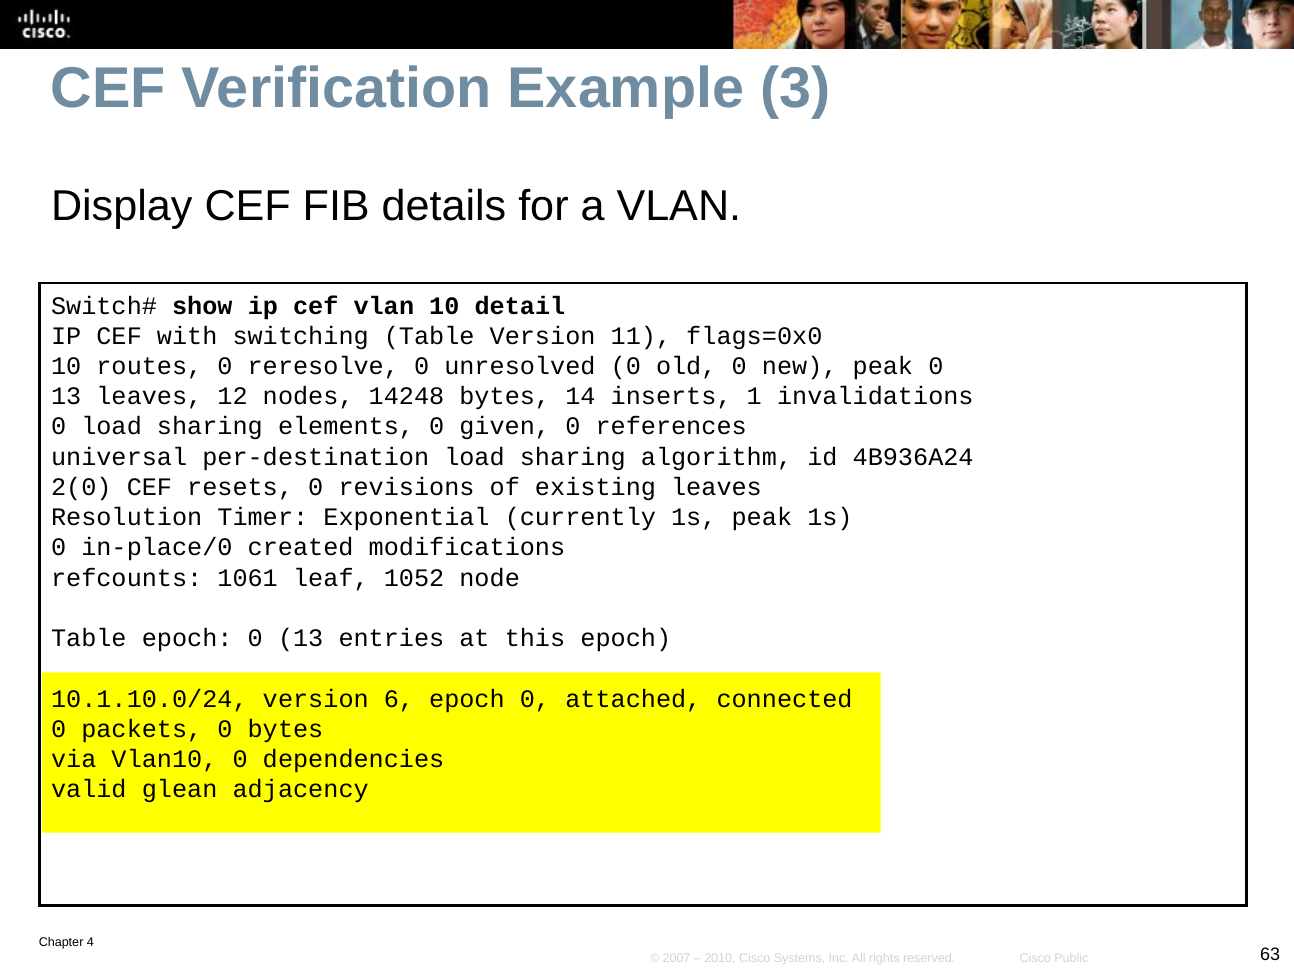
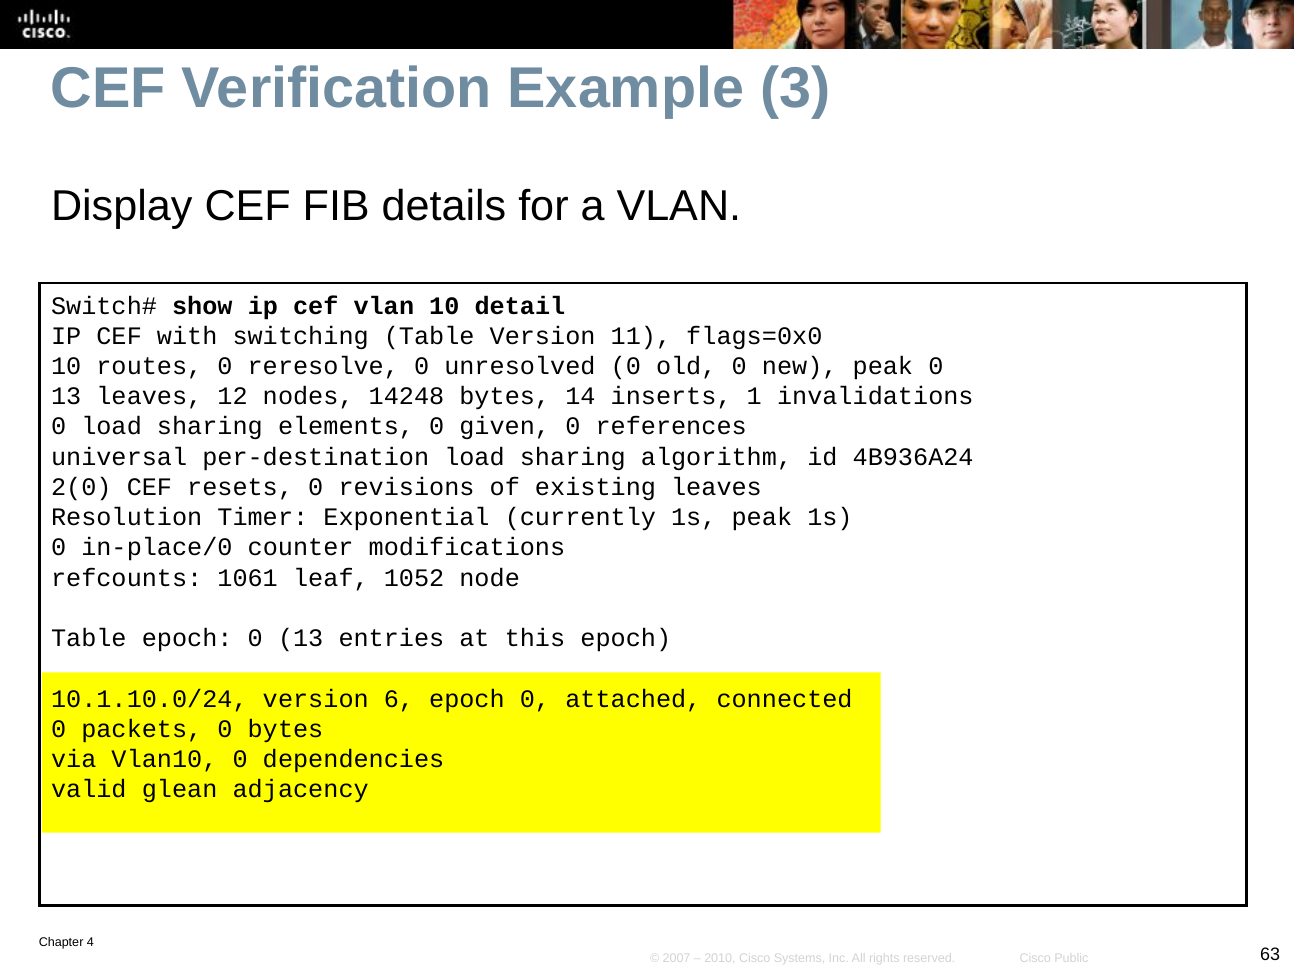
created: created -> counter (301, 548)
